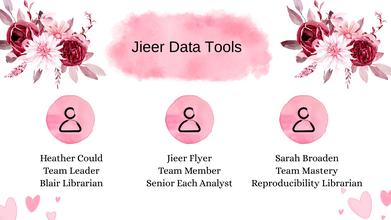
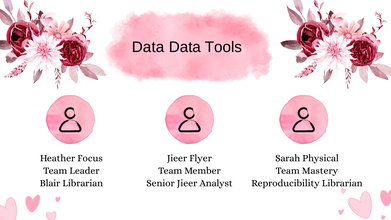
Jieer: Jieer -> Data (148, 47)
Could: Could -> Focus (90, 158)
Broaden: Broaden -> Physical (321, 158)
Senior Each: Each -> Jieer (187, 183)
